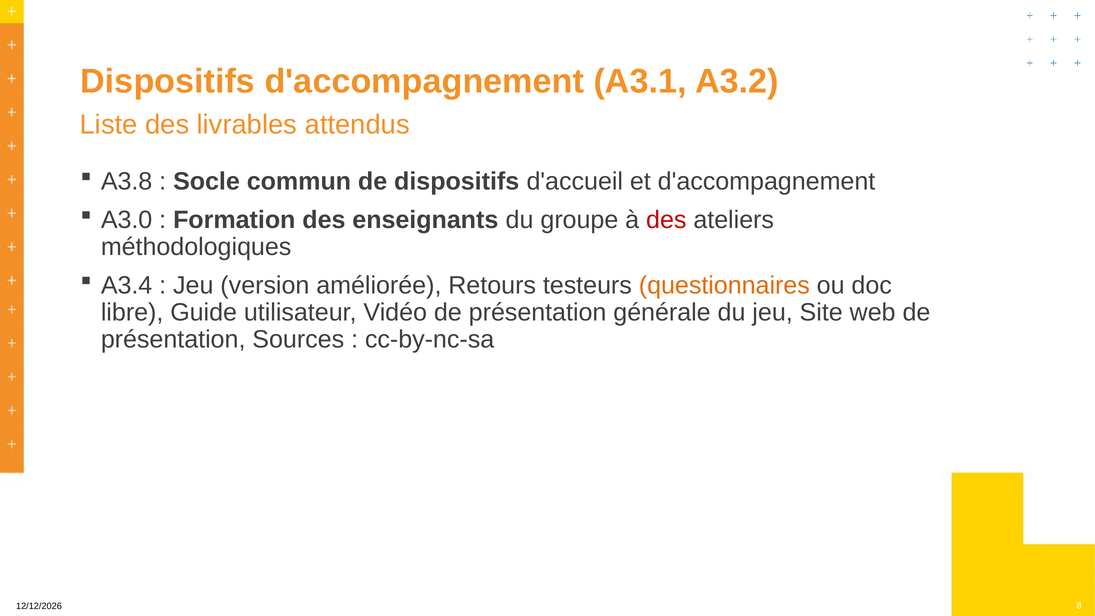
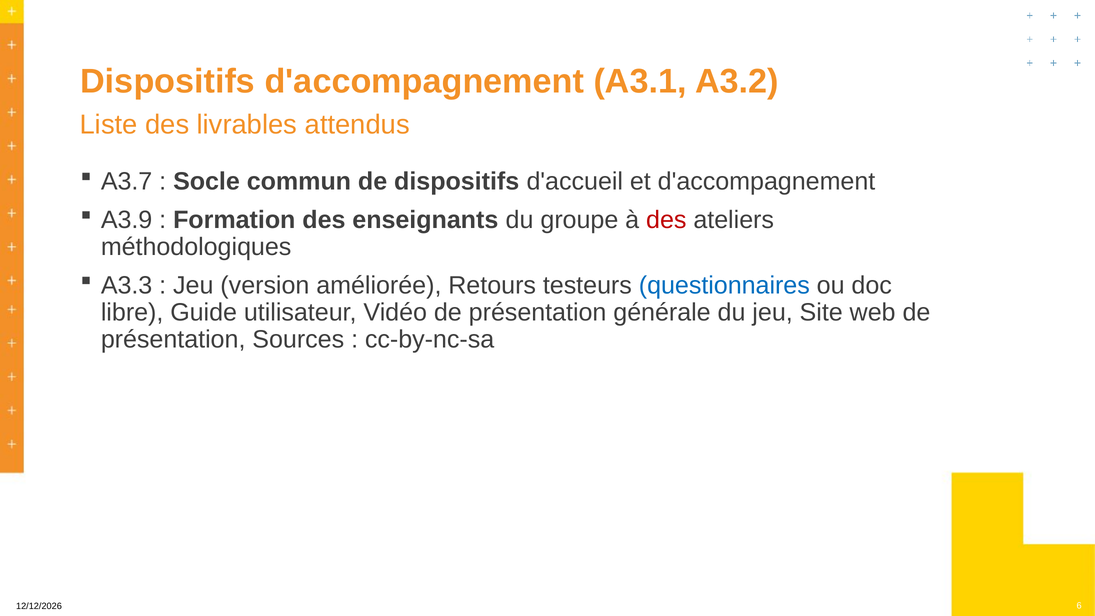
A3.8: A3.8 -> A3.7 (127, 181)
A3.0: A3.0 -> A3.9 (127, 220)
A3.4: A3.4 -> A3.3 (127, 285)
questionnaires colour: orange -> blue (724, 285)
8: 8 -> 6 (1079, 606)
